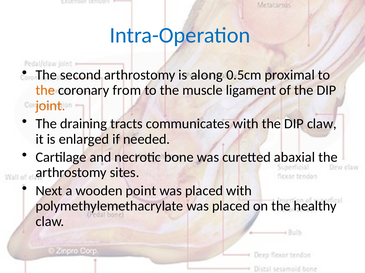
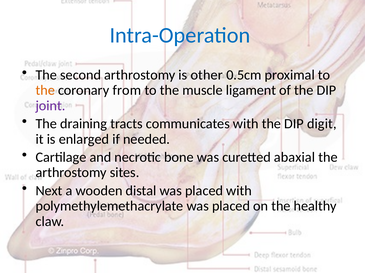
along: along -> other (207, 75)
joint colour: orange -> purple (50, 106)
DIP claw: claw -> digit (322, 124)
point: point -> distal (141, 191)
